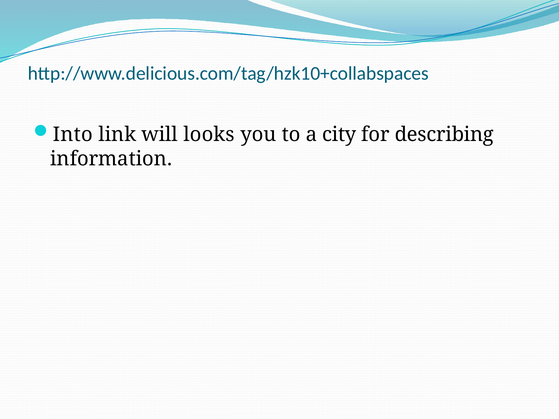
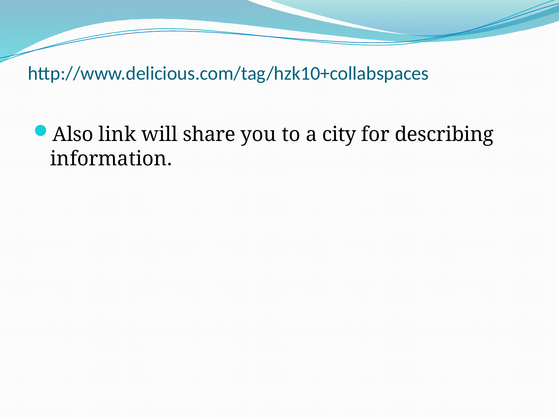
Into: Into -> Also (73, 135)
looks: looks -> share (209, 135)
